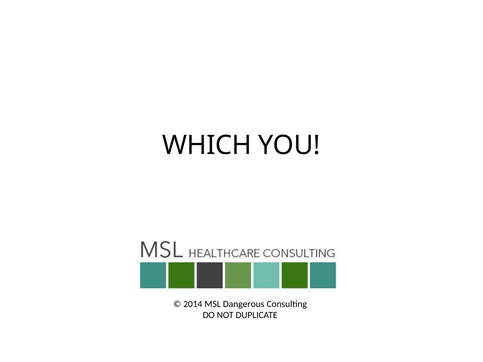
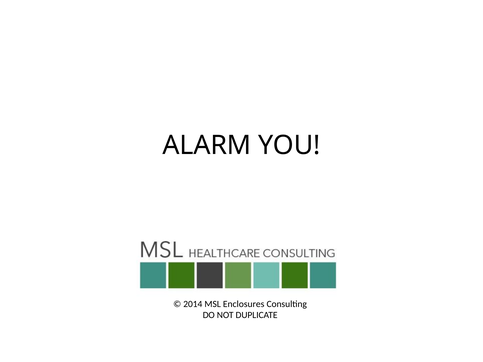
WHICH: WHICH -> ALARM (207, 146)
Dangerous: Dangerous -> Enclosures (244, 304)
